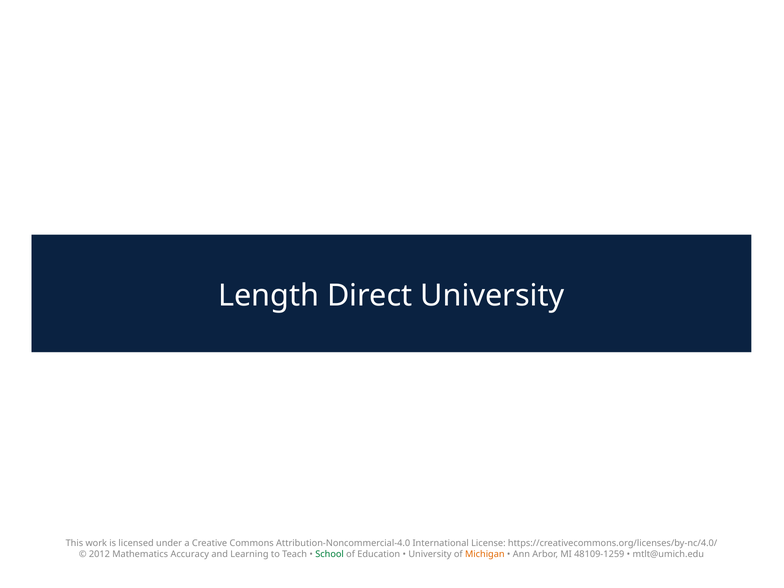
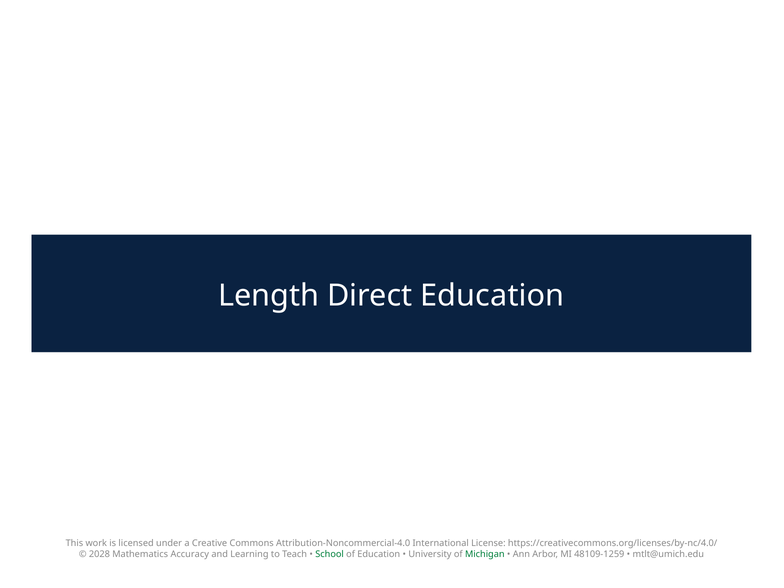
Direct University: University -> Education (492, 296)
2012: 2012 -> 2028 (99, 554)
Michigan colour: orange -> green (485, 554)
